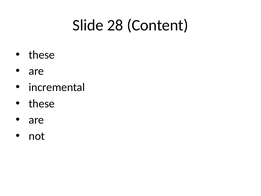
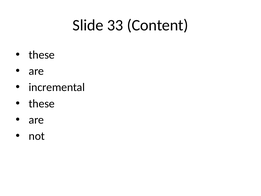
28: 28 -> 33 (115, 25)
